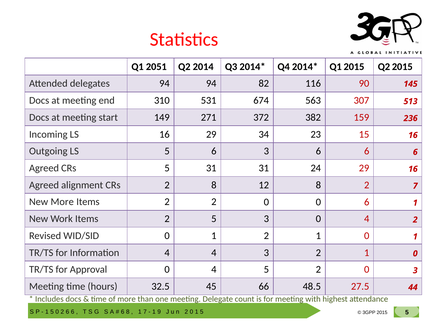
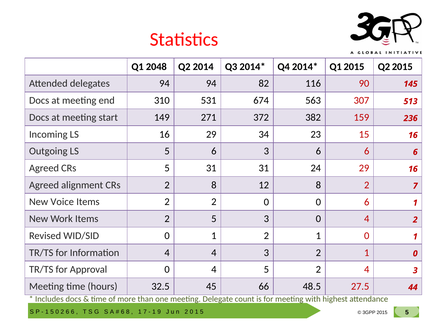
2051: 2051 -> 2048 (156, 67)
New More: More -> Voice (62, 202)
5 2 0: 0 -> 4 (367, 269)
